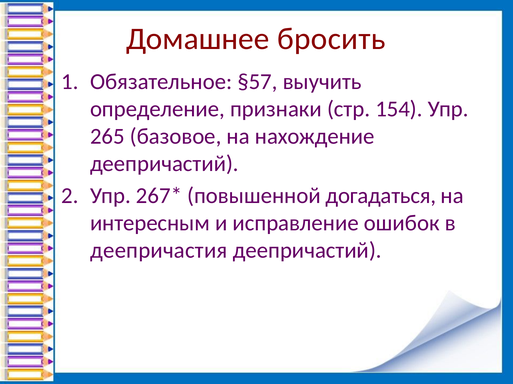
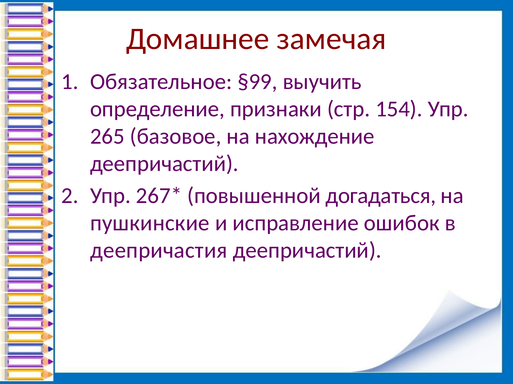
бросить: бросить -> замечая (332, 39)
§57: §57 -> §99 (257, 82)
интересным: интересным -> пушкинские (150, 223)
